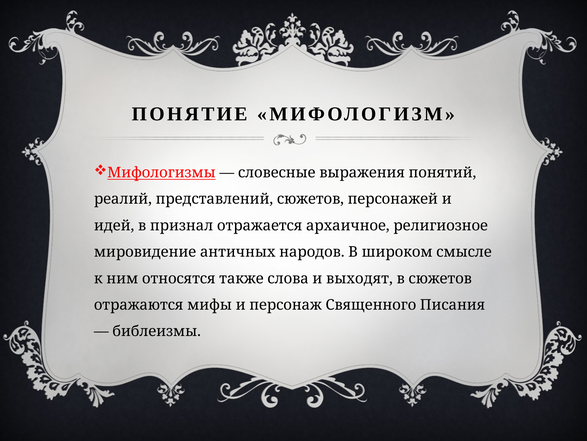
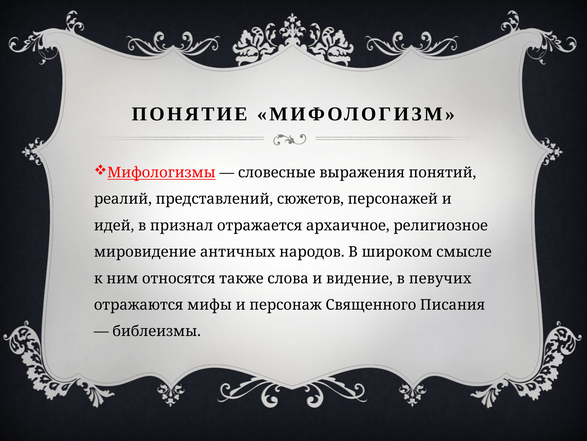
выходят: выходят -> видение (359, 278)
в сюжетов: сюжетов -> певучих (440, 278)
